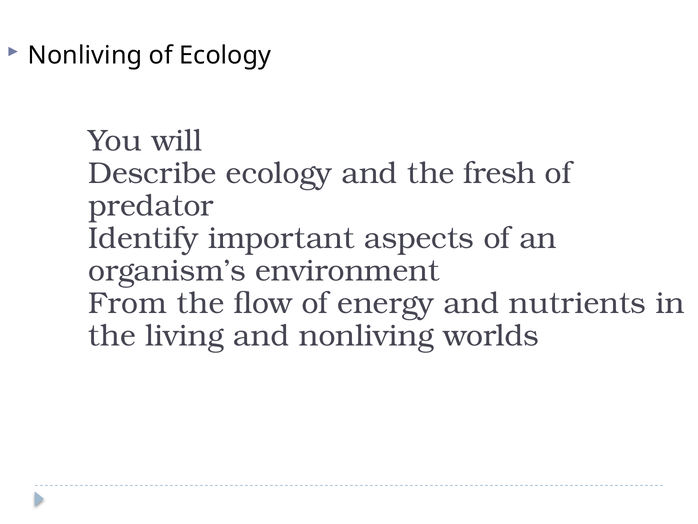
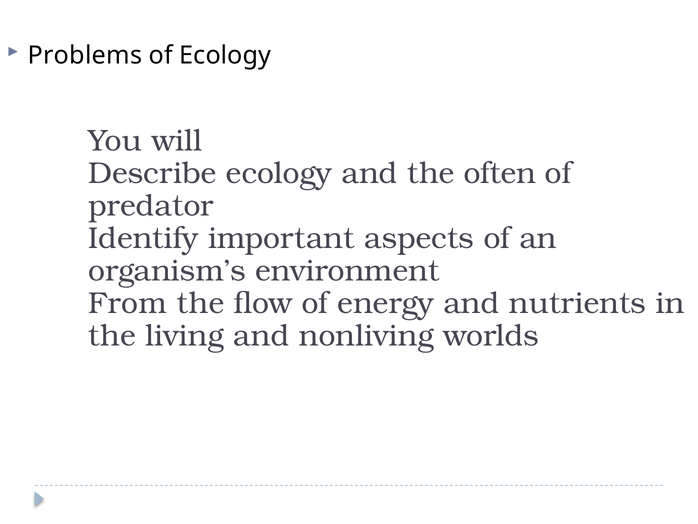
Nonliving: Nonliving -> Problems (85, 55)
fresh: fresh -> often (500, 173)
